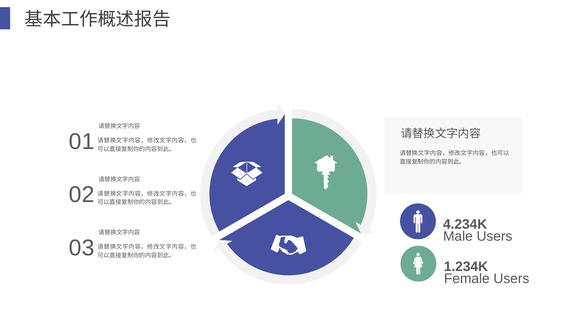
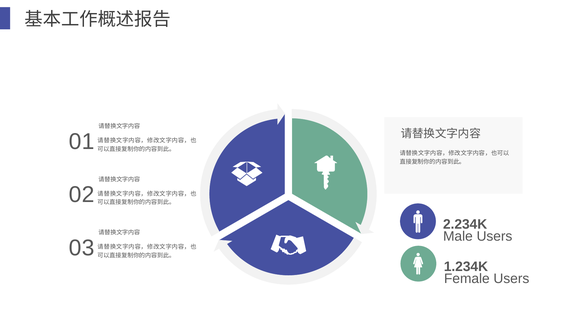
4.234K: 4.234K -> 2.234K (465, 224)
